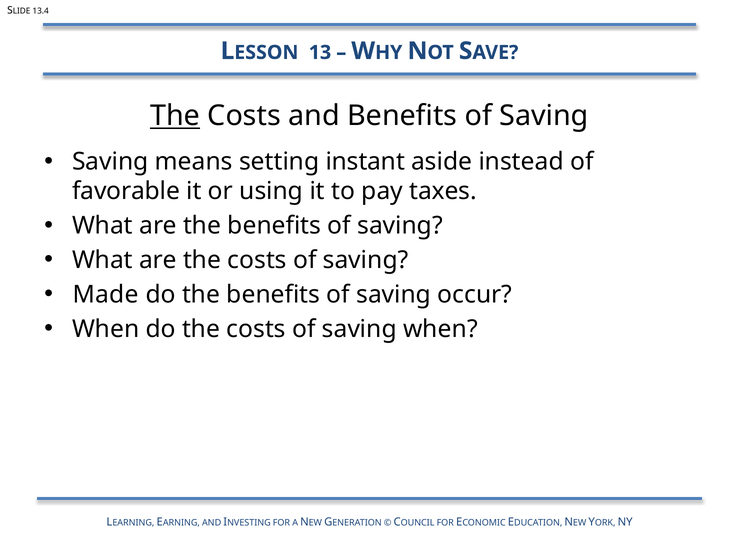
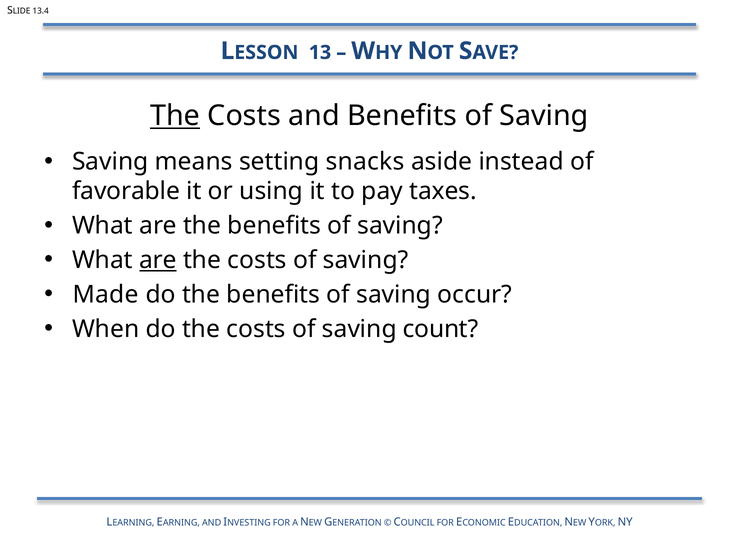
instant: instant -> snacks (365, 162)
are underline: none -> present (158, 260)
saving when: when -> count (441, 329)
